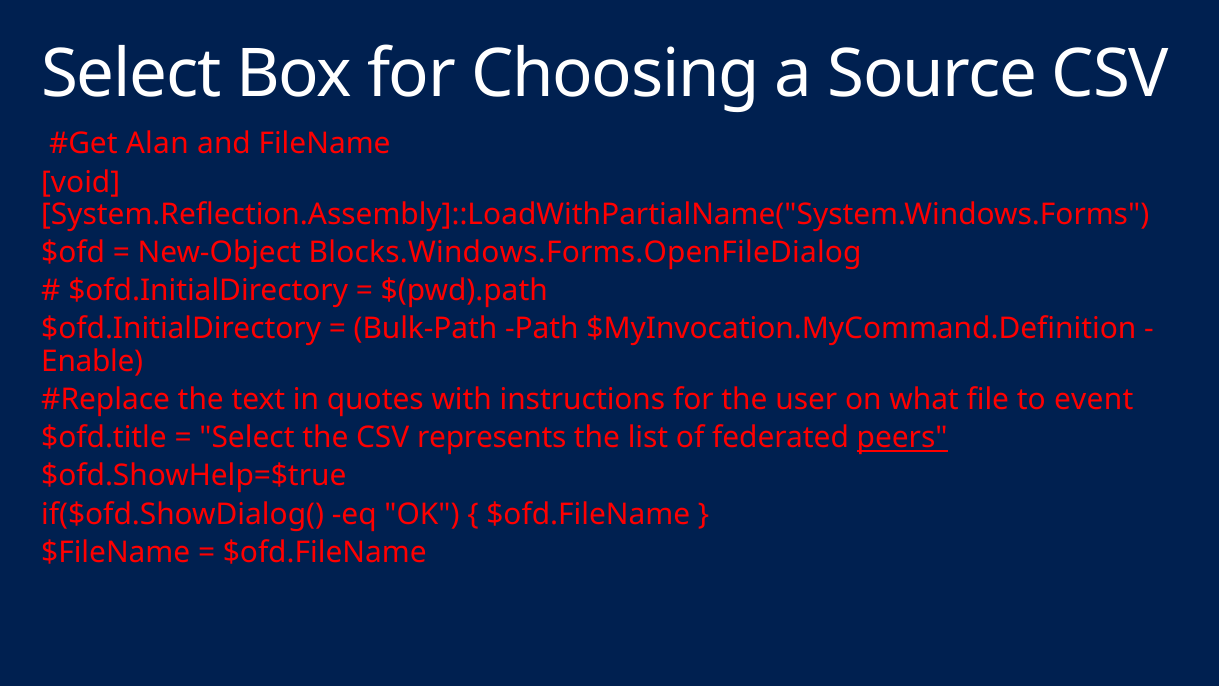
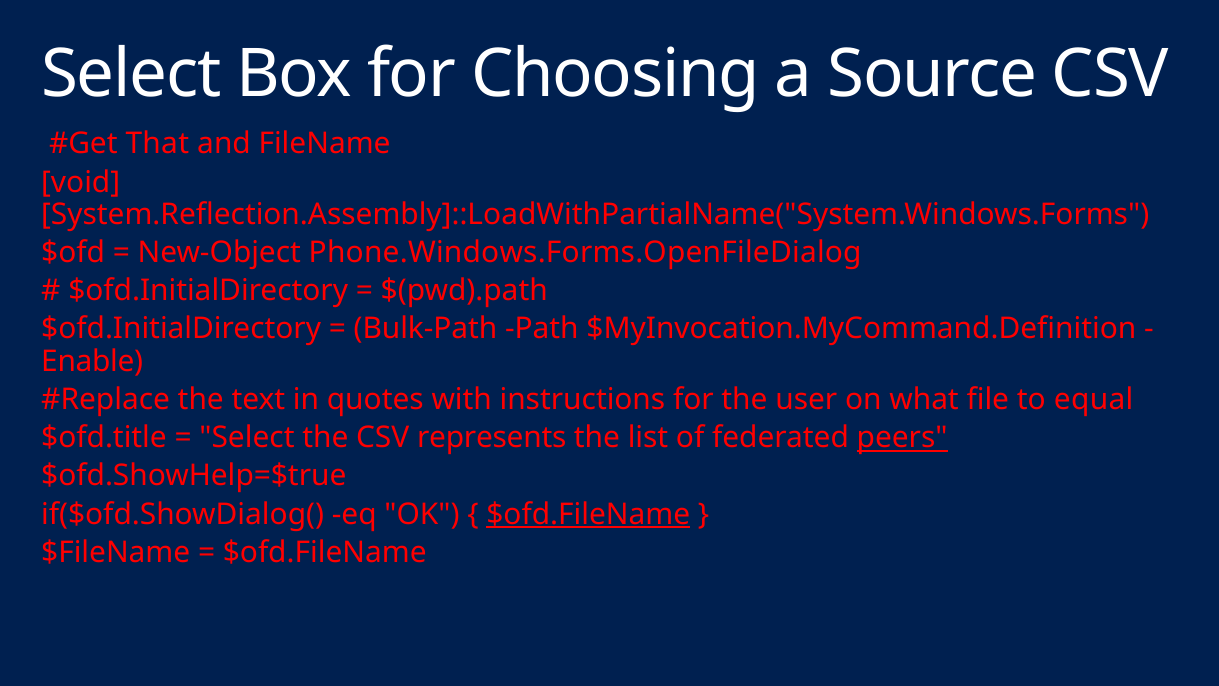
Alan: Alan -> That (157, 144)
Blocks.Windows.Forms.OpenFileDialog: Blocks.Windows.Forms.OpenFileDialog -> Phone.Windows.Forms.OpenFileDialog (585, 252)
event: event -> equal (1094, 399)
$ofd.FileName underline: none -> present (588, 514)
